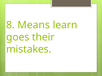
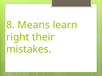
goes: goes -> right (18, 37)
